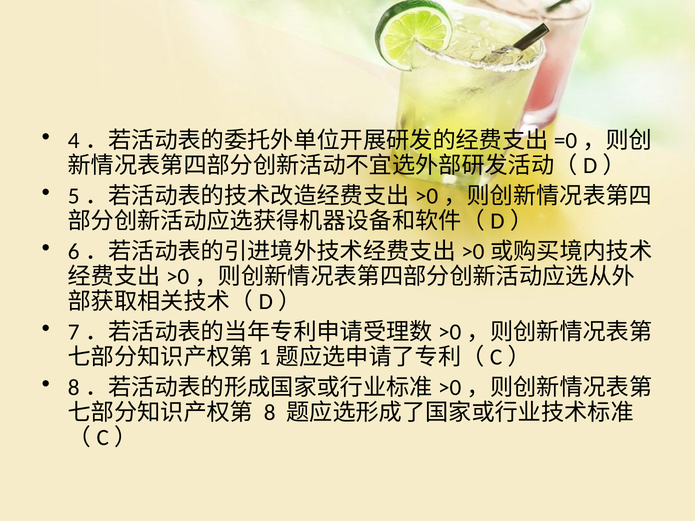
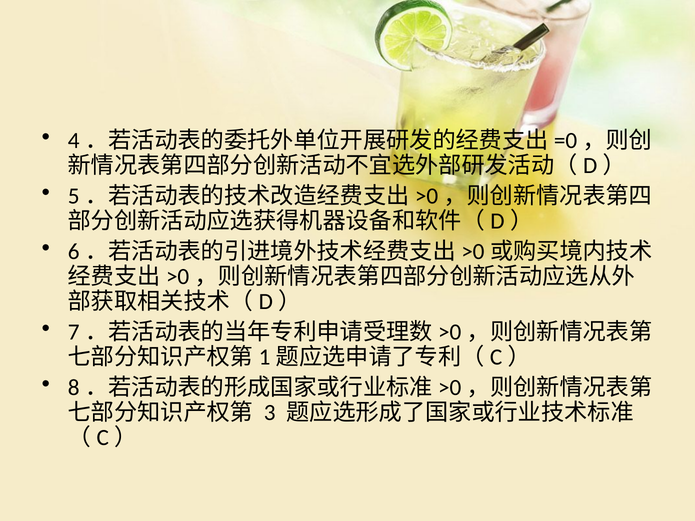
8: 8 -> 3 (270, 413)
